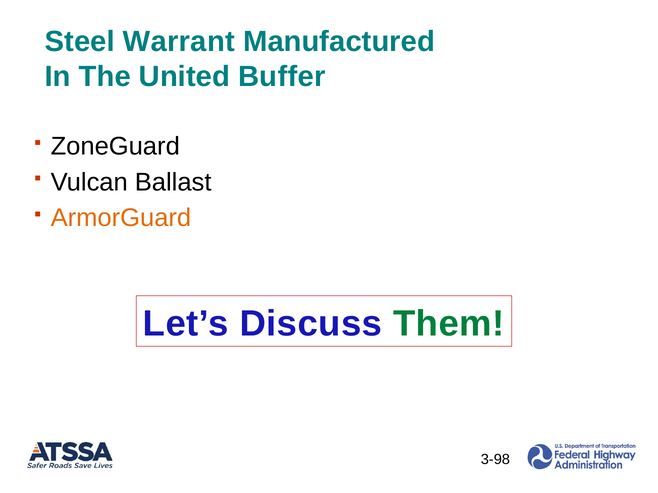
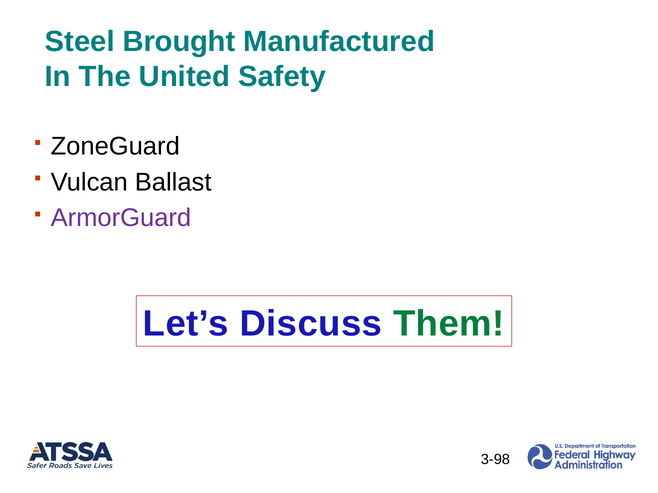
Warrant: Warrant -> Brought (179, 42)
Buffer: Buffer -> Safety (282, 77)
ArmorGuard colour: orange -> purple (121, 218)
